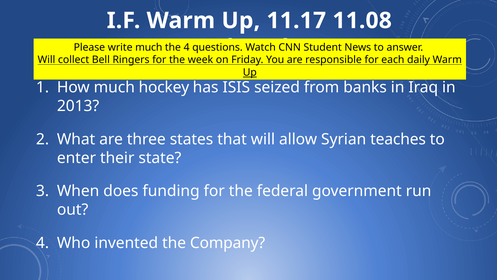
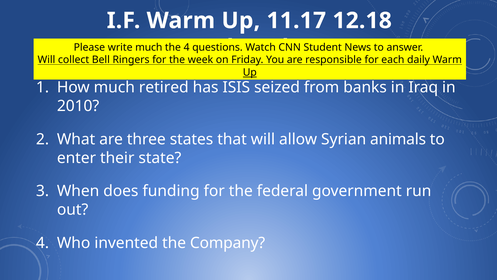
11.08: 11.08 -> 12.18 (362, 21)
hockey: hockey -> retired (164, 87)
2013: 2013 -> 2010 (78, 106)
teaches: teaches -> animals (398, 139)
